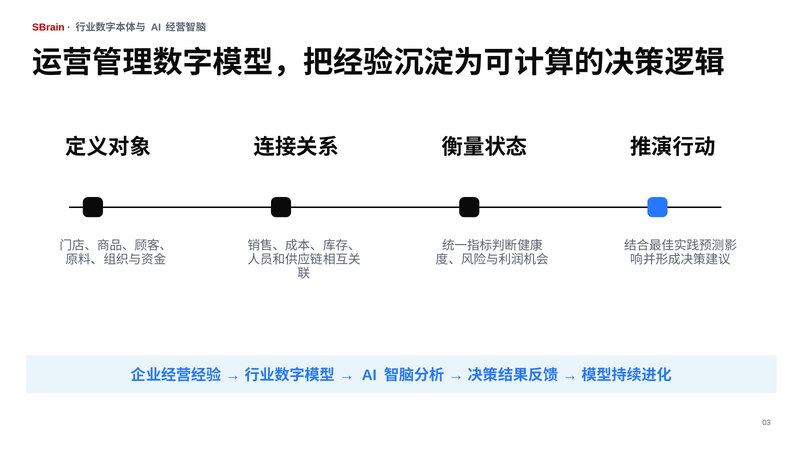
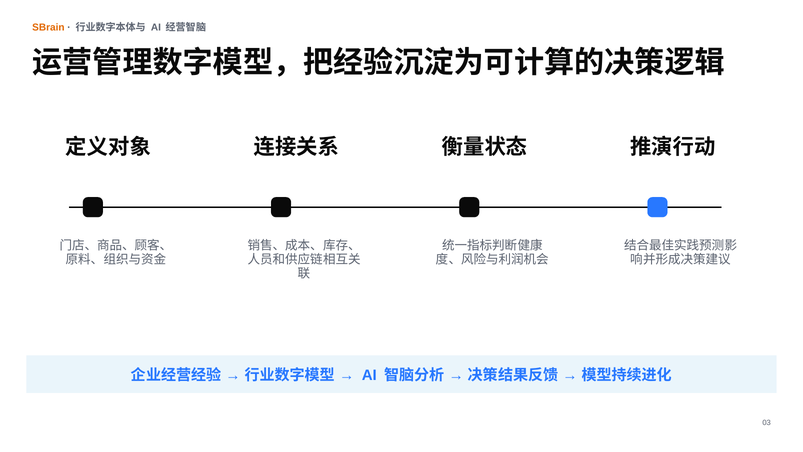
SBrain colour: red -> orange (48, 28)
